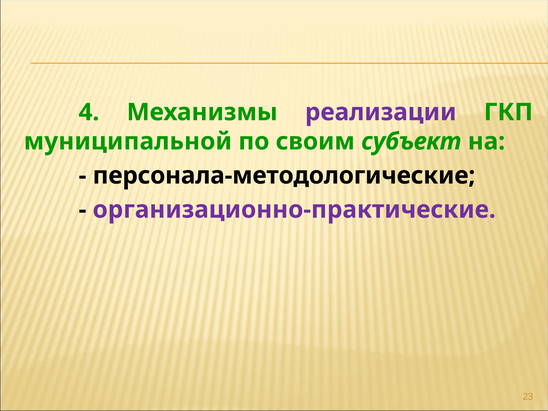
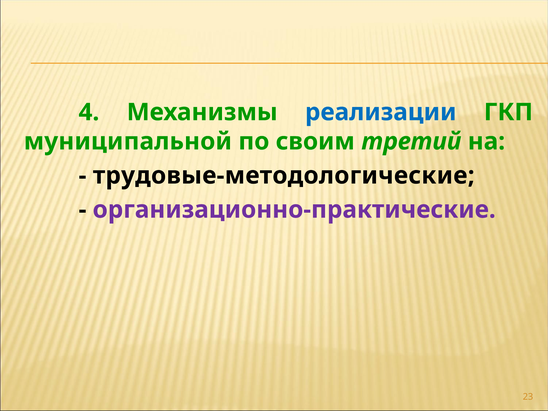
реализации colour: purple -> blue (381, 112)
субъект: субъект -> третий (411, 141)
персонала-методологические: персонала-методологические -> трудовые-методологические (284, 176)
